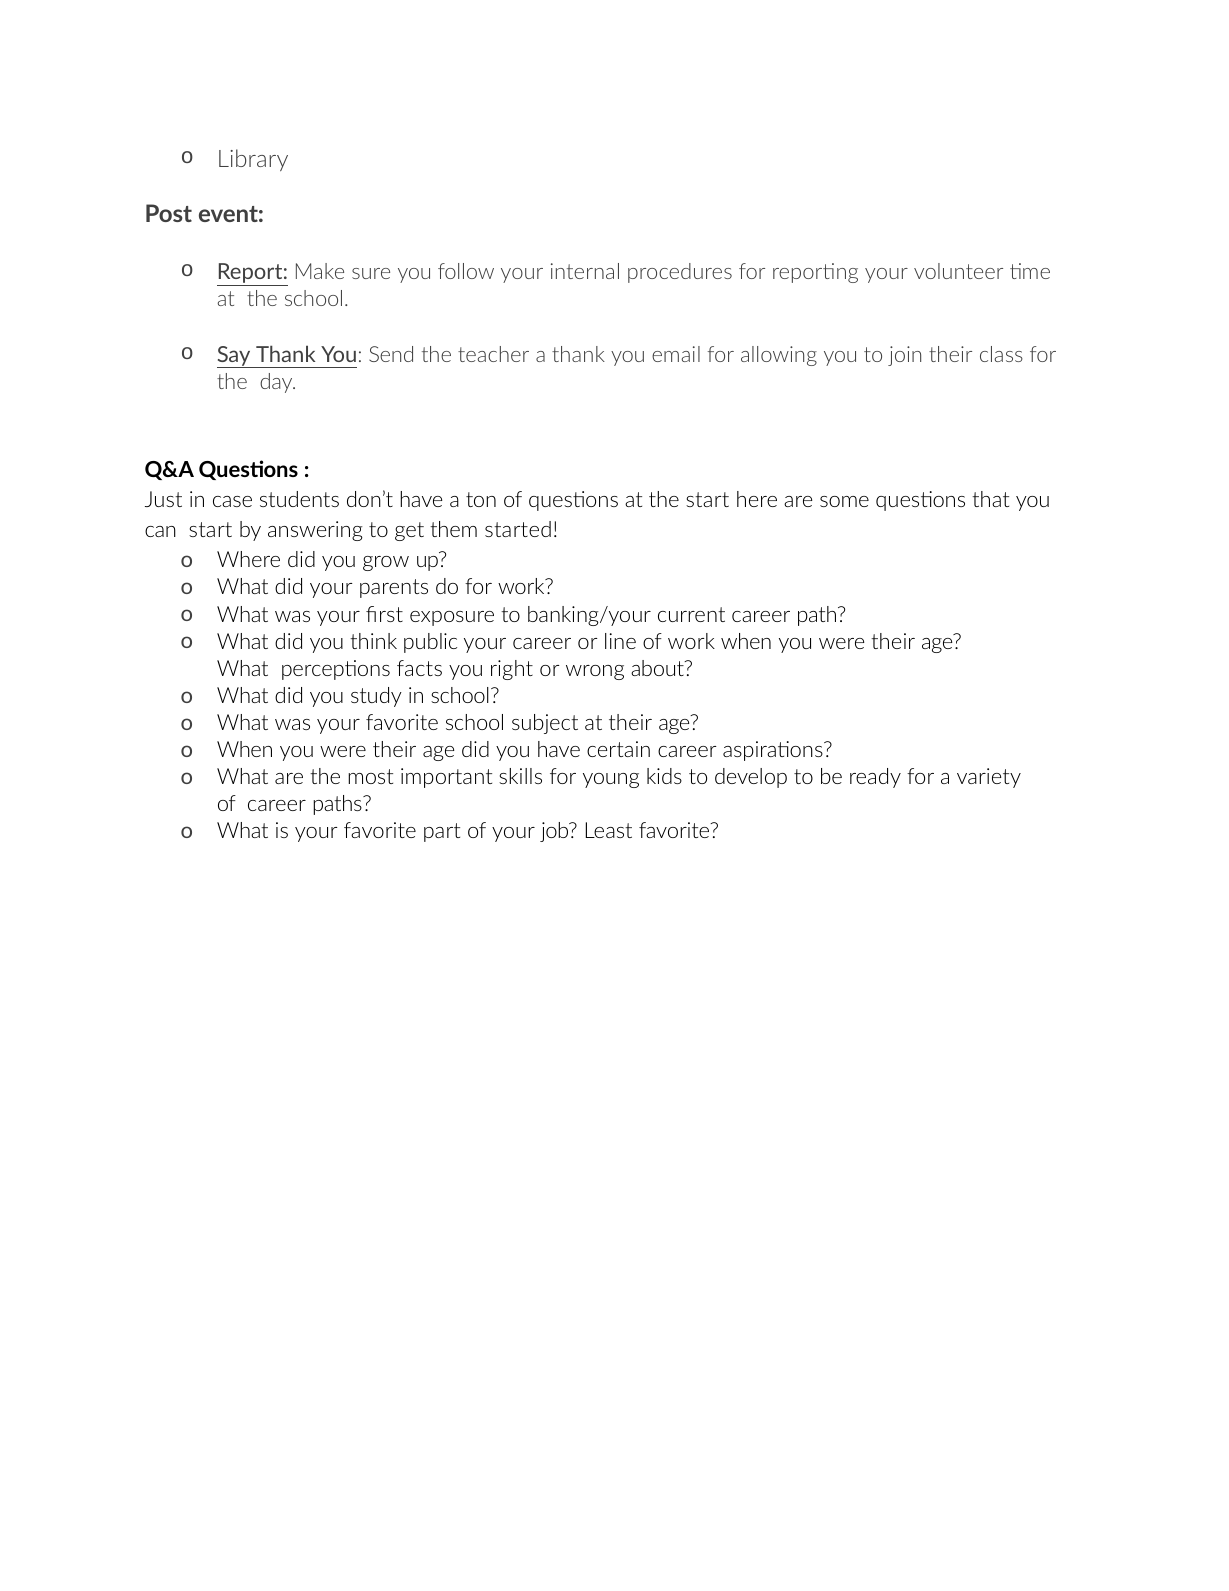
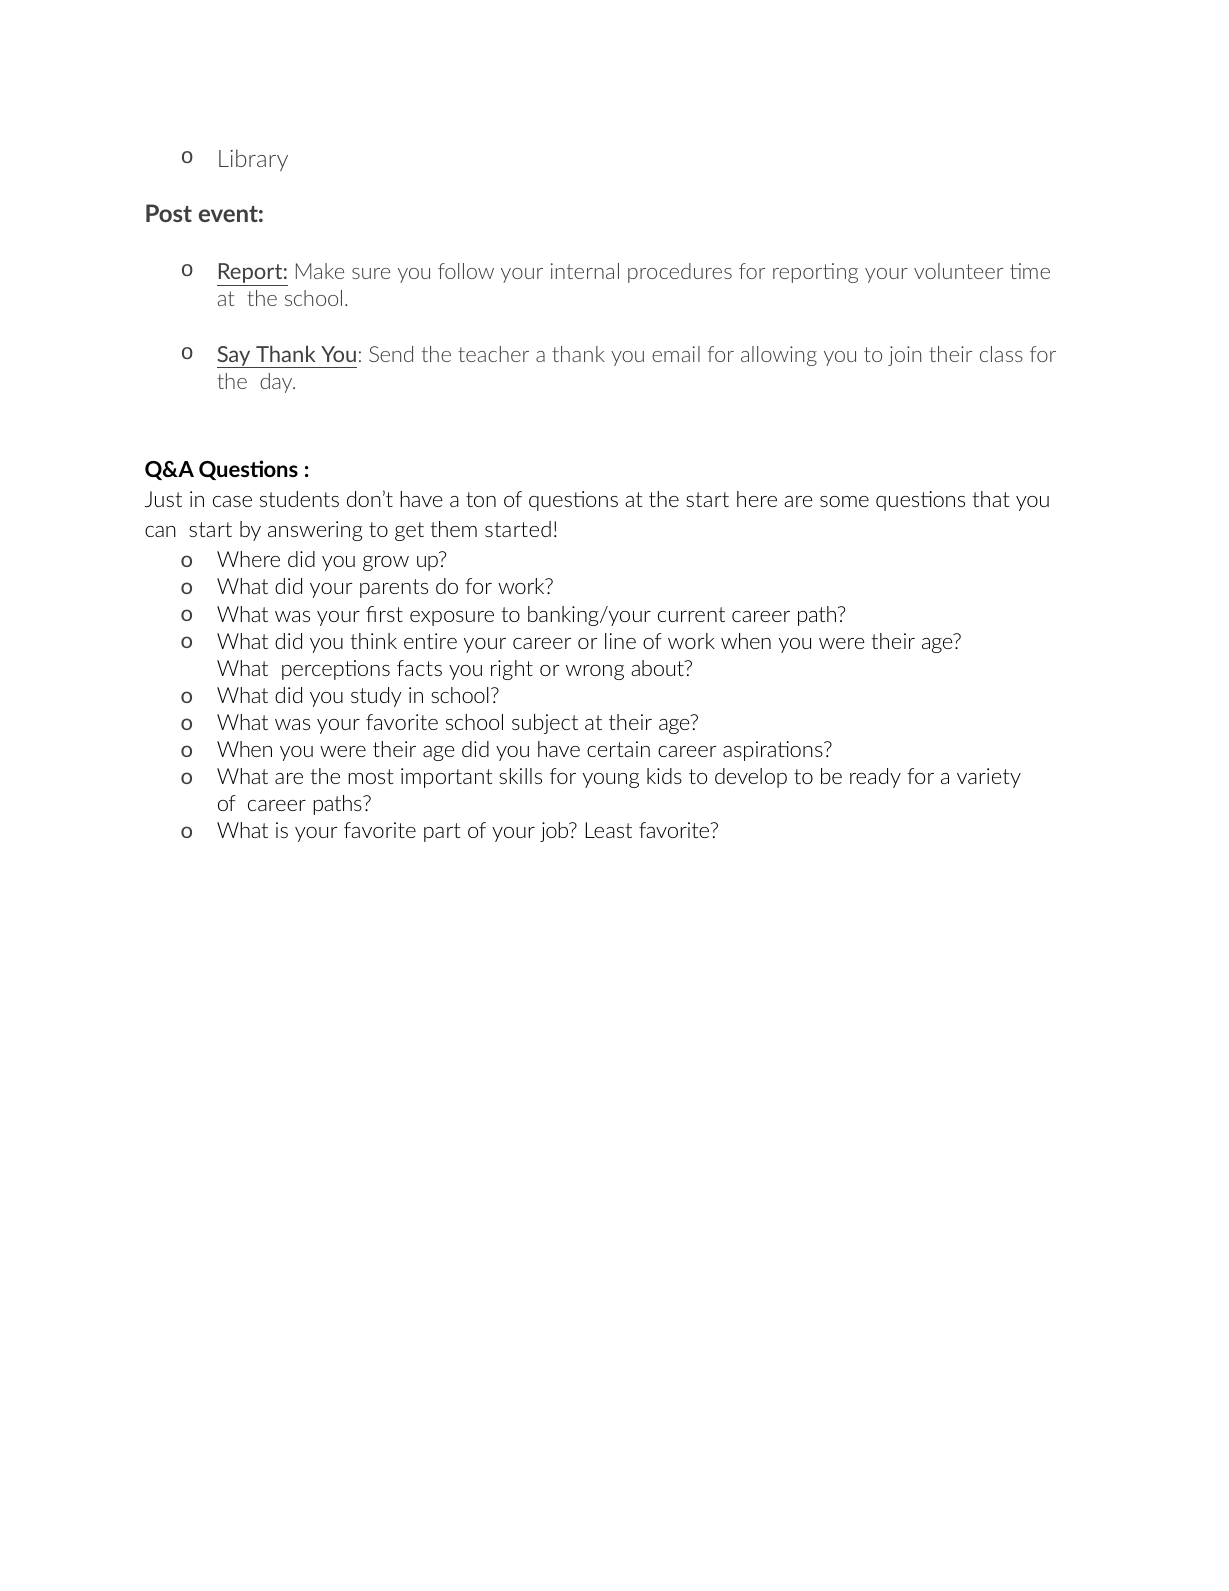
public: public -> entire (430, 642)
